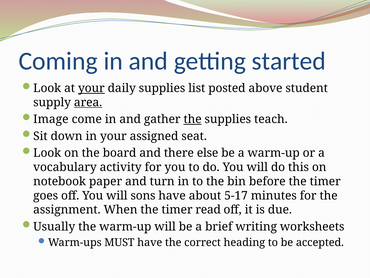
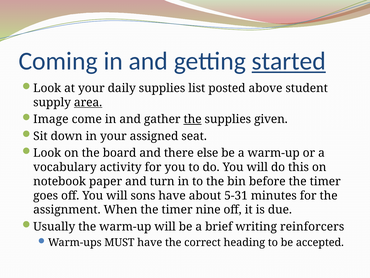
started underline: none -> present (289, 61)
your underline: present -> none (91, 88)
teach: teach -> given (271, 119)
5-17: 5-17 -> 5-31 (236, 195)
read: read -> nine (208, 209)
worksheets: worksheets -> reinforcers (312, 226)
